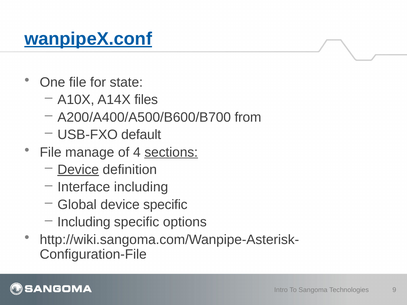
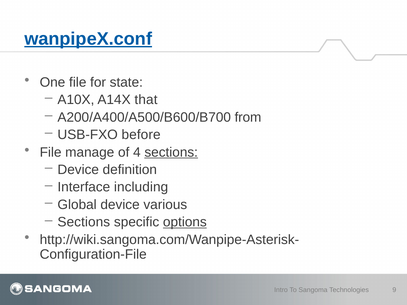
files: files -> that (146, 100)
default: default -> before (141, 135)
Device underline: present -> none (78, 170)
device specific: specific -> various (165, 205)
Including: Including -> Sections (84, 222)
options underline: none -> present (185, 222)
